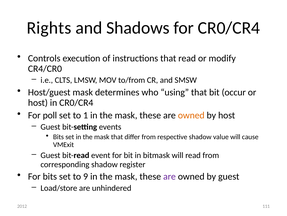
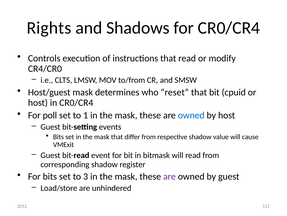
using: using -> reset (175, 92)
occur: occur -> cpuid (234, 92)
owned colour: orange -> blue (191, 115)
9: 9 -> 3 (86, 176)
